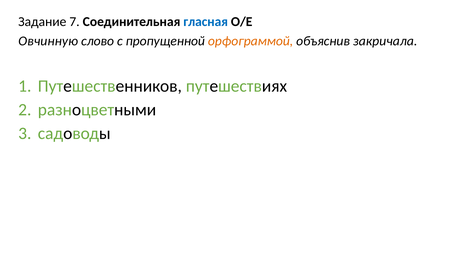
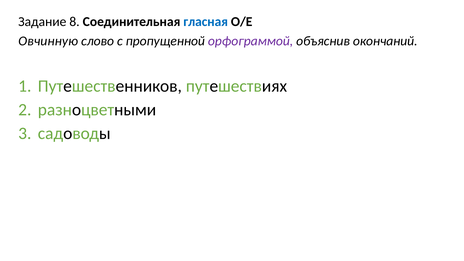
7: 7 -> 8 (75, 22)
орфограммой colour: orange -> purple (251, 41)
закричала: закричала -> окончаний (385, 41)
